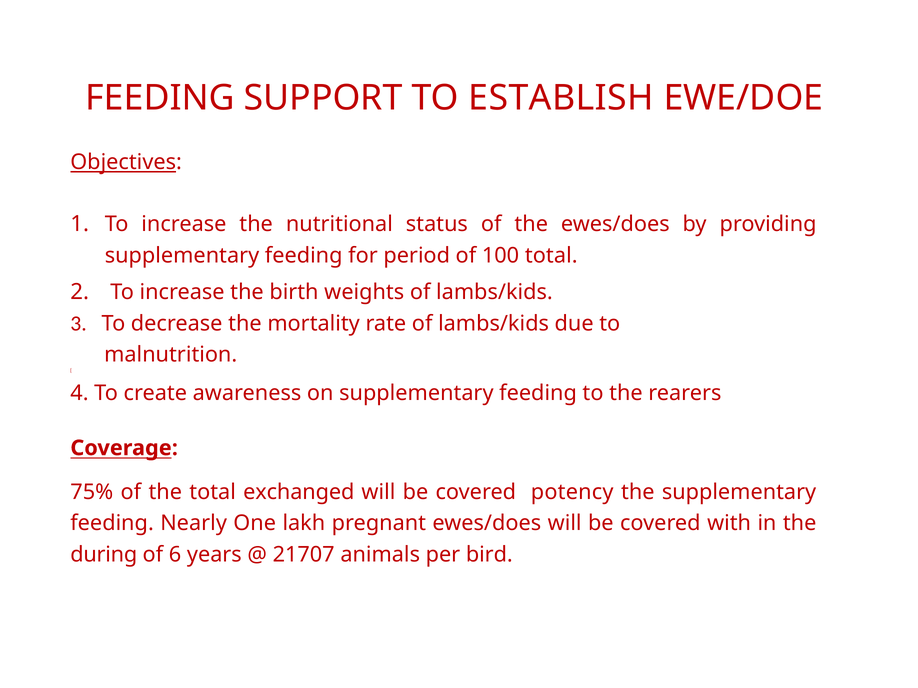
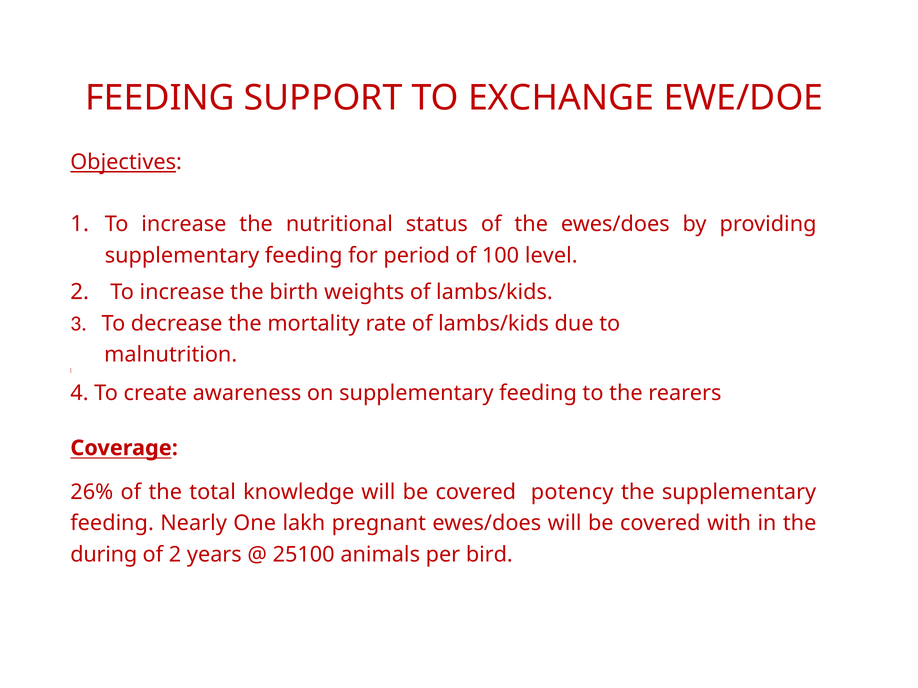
ESTABLISH: ESTABLISH -> EXCHANGE (561, 98)
100 total: total -> level (551, 256)
75%: 75% -> 26% (92, 492)
exchanged: exchanged -> knowledge (299, 492)
of 6: 6 -> 2 (175, 555)
21707: 21707 -> 25100 (304, 555)
